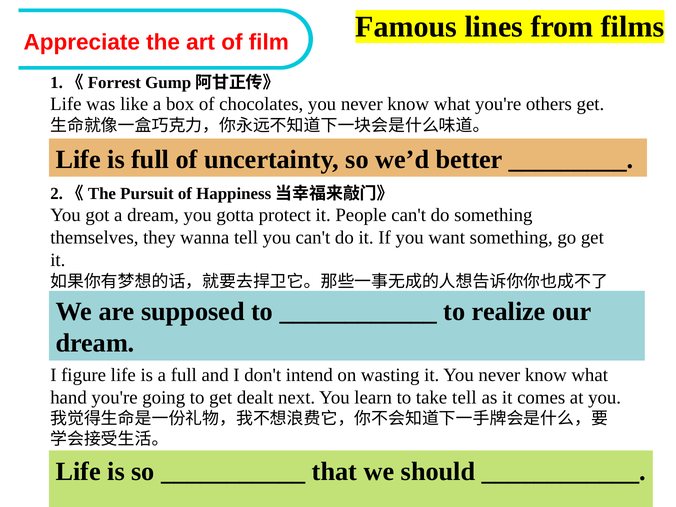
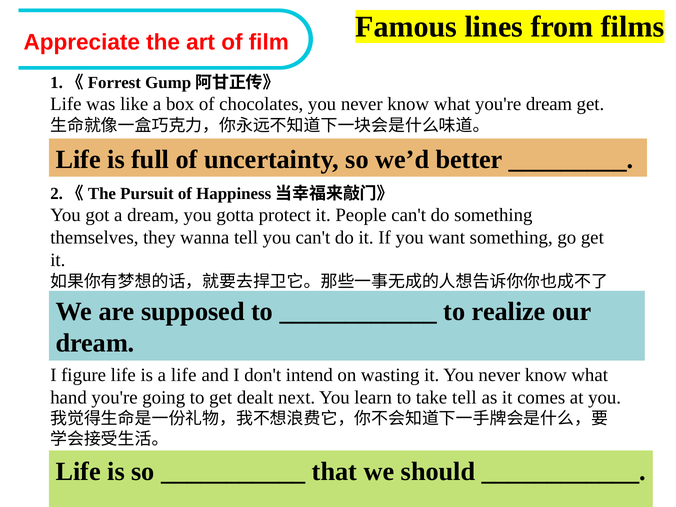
you're others: others -> dream (549, 104)
a full: full -> life (184, 375)
